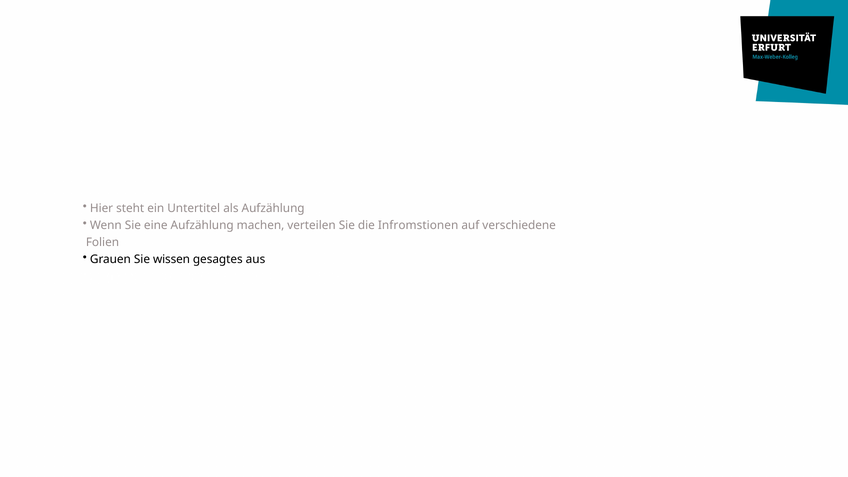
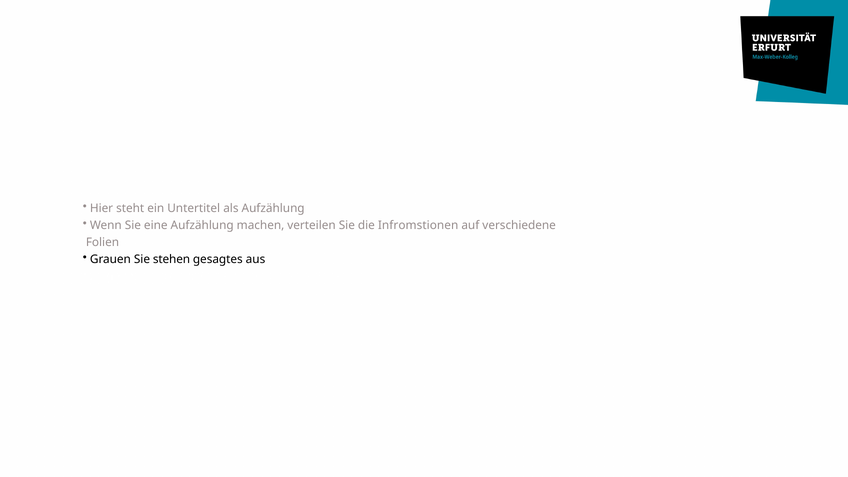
wissen: wissen -> stehen (172, 259)
